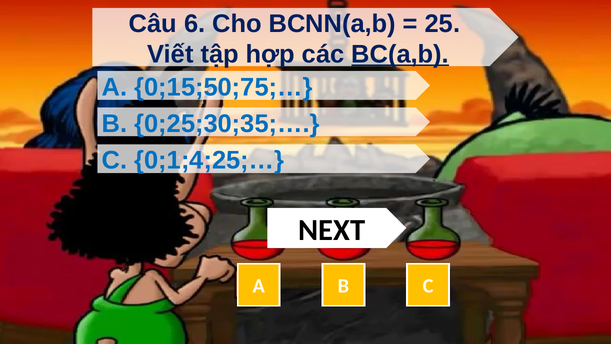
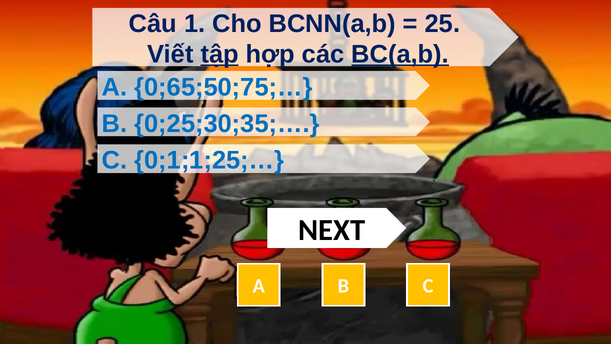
6: 6 -> 1 (195, 24)
tập underline: none -> present (220, 54)
0;15;50;75;…: 0;15;50;75;… -> 0;65;50;75;… (223, 87)
0;1;4;25;…: 0;1;4;25;… -> 0;1;1;25;… (209, 160)
